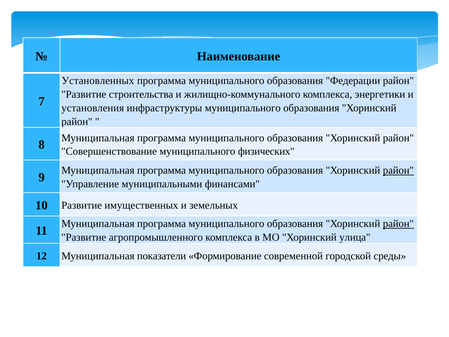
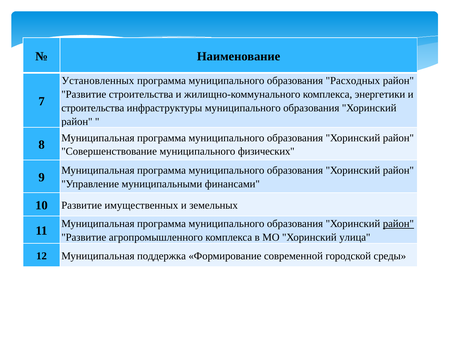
Федерации: Федерации -> Расходных (353, 81)
установления: установления -> строительства (93, 108)
район underline: present -> none (398, 170)
показатели: показатели -> поддержка (162, 256)
